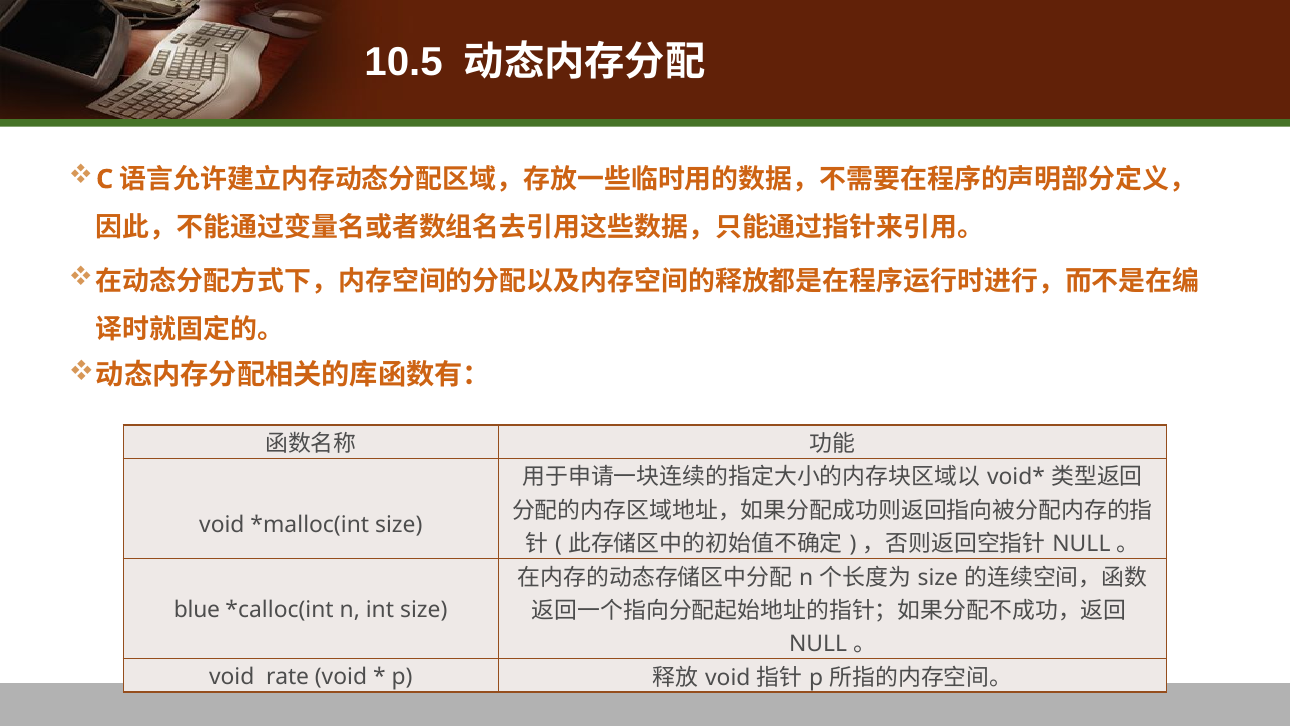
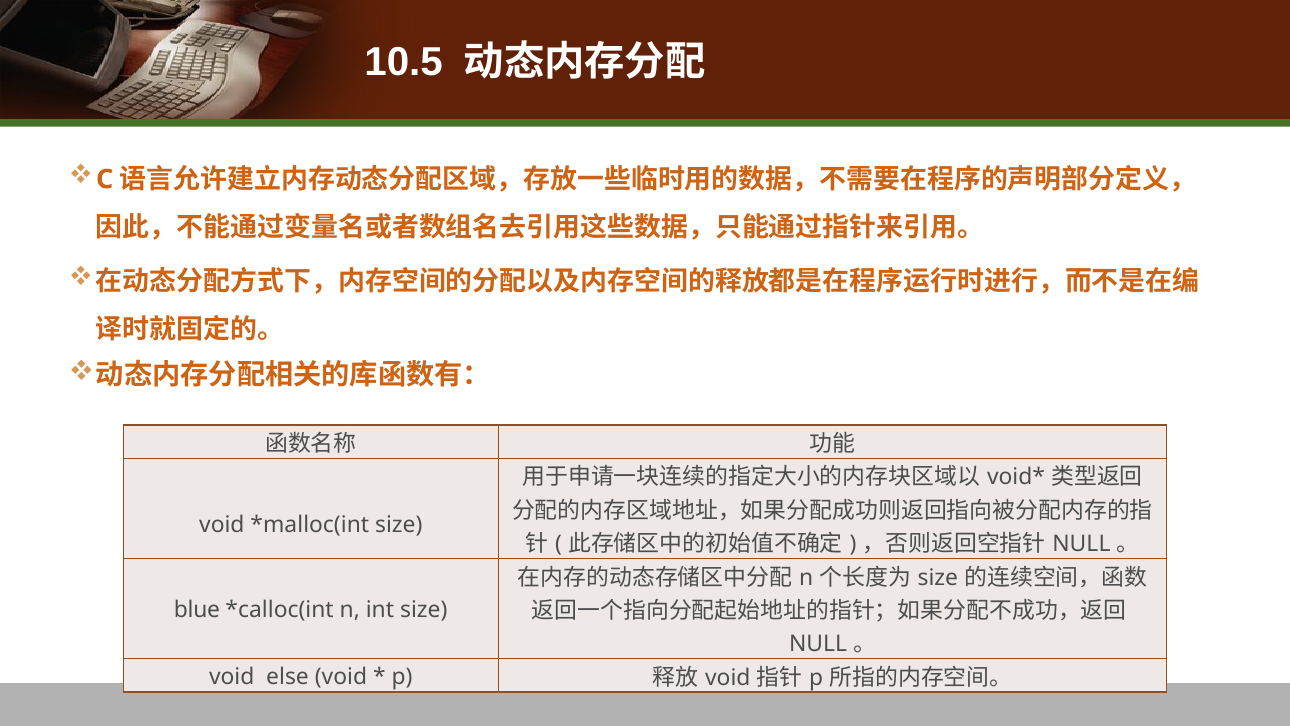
rate: rate -> else (288, 676)
